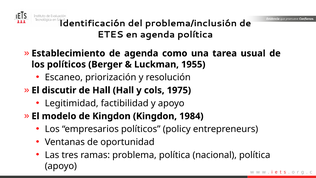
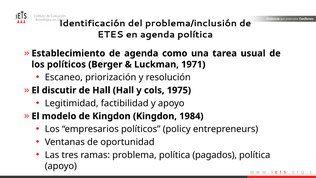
1955: 1955 -> 1971 (193, 64)
nacional: nacional -> pagados (215, 155)
